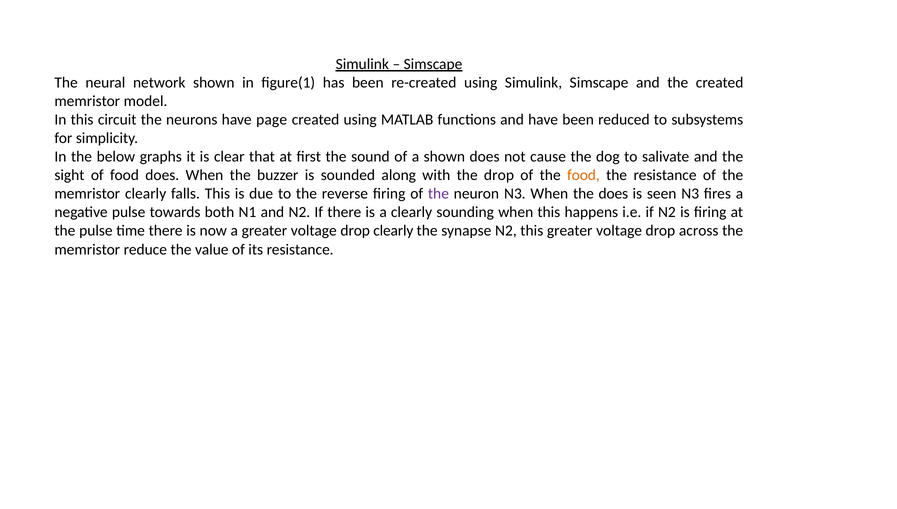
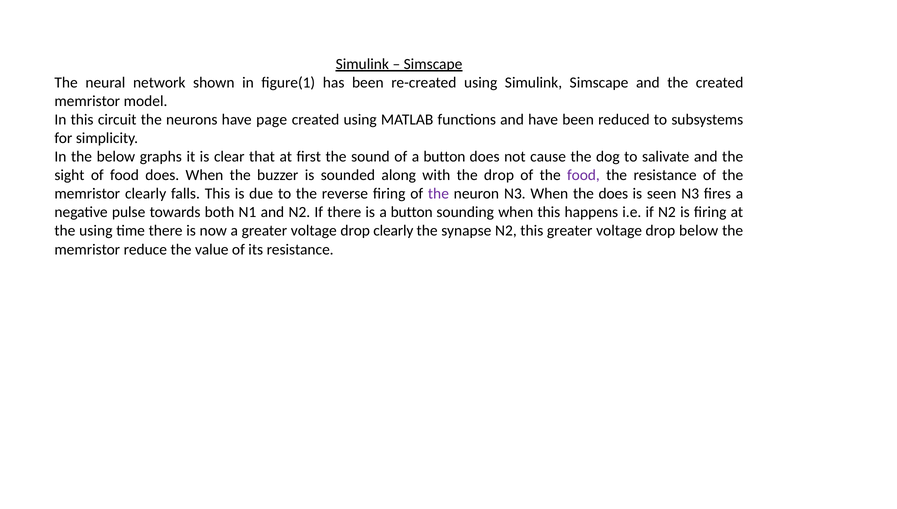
of a shown: shown -> button (444, 157)
food colour: orange -> purple (583, 175)
is a clearly: clearly -> button (412, 212)
the pulse: pulse -> using (96, 231)
drop across: across -> below (699, 231)
